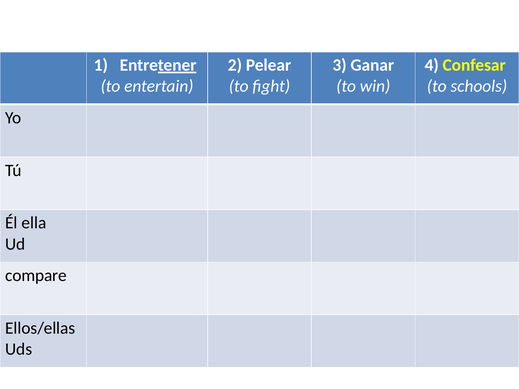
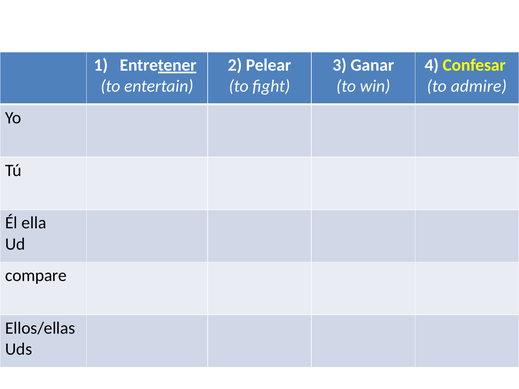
schools: schools -> admire (479, 86)
